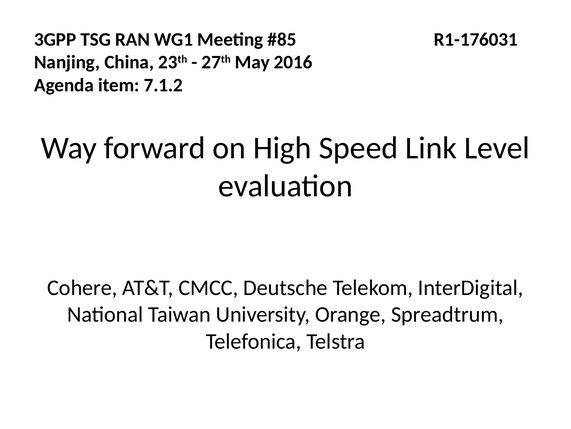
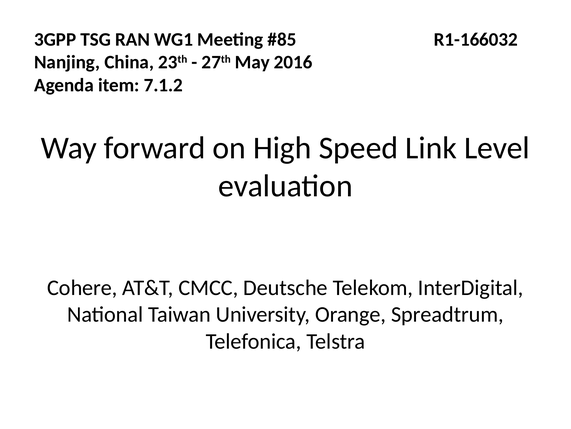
R1-176031: R1-176031 -> R1-166032 (476, 39)
